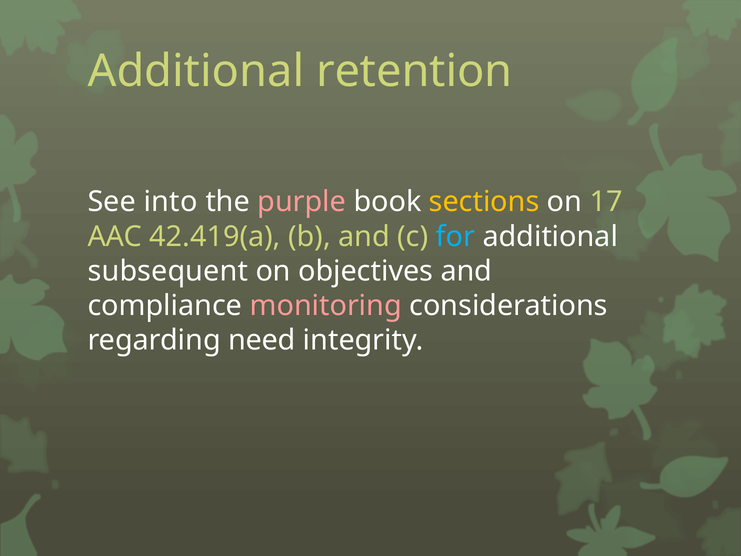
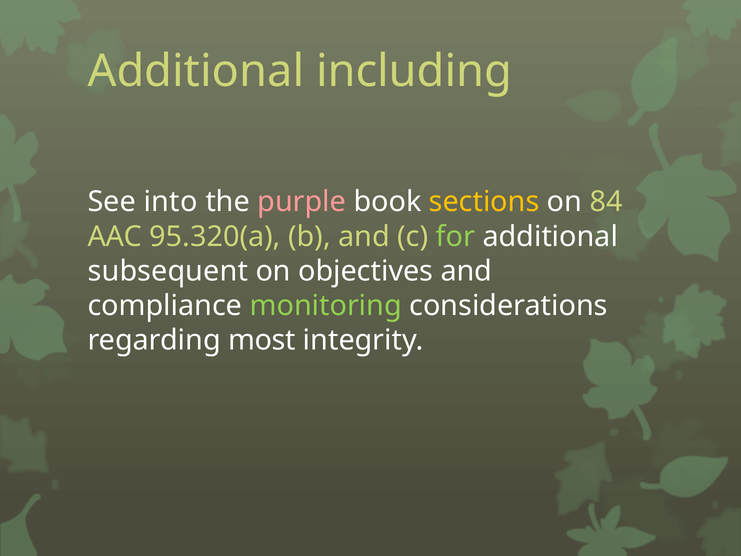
retention: retention -> including (414, 71)
17: 17 -> 84 (606, 202)
42.419(a: 42.419(a -> 95.320(a (215, 236)
for colour: light blue -> light green (456, 236)
monitoring colour: pink -> light green (326, 306)
need: need -> most (262, 340)
